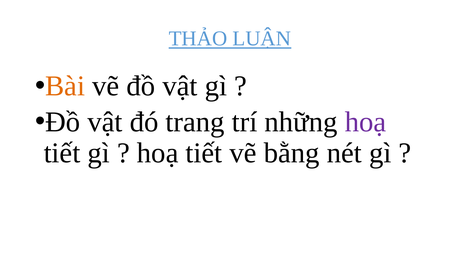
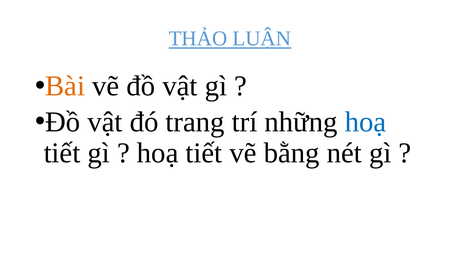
hoạ colour: purple -> blue (366, 122)
